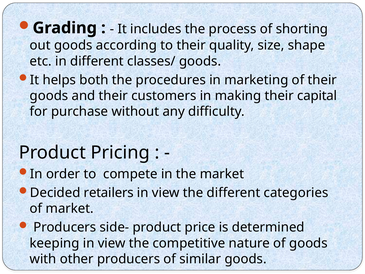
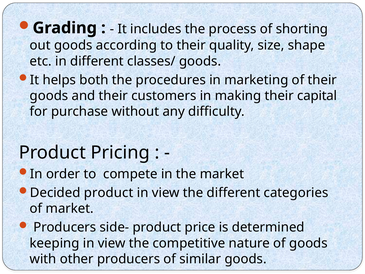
Decided retailers: retailers -> product (109, 193)
